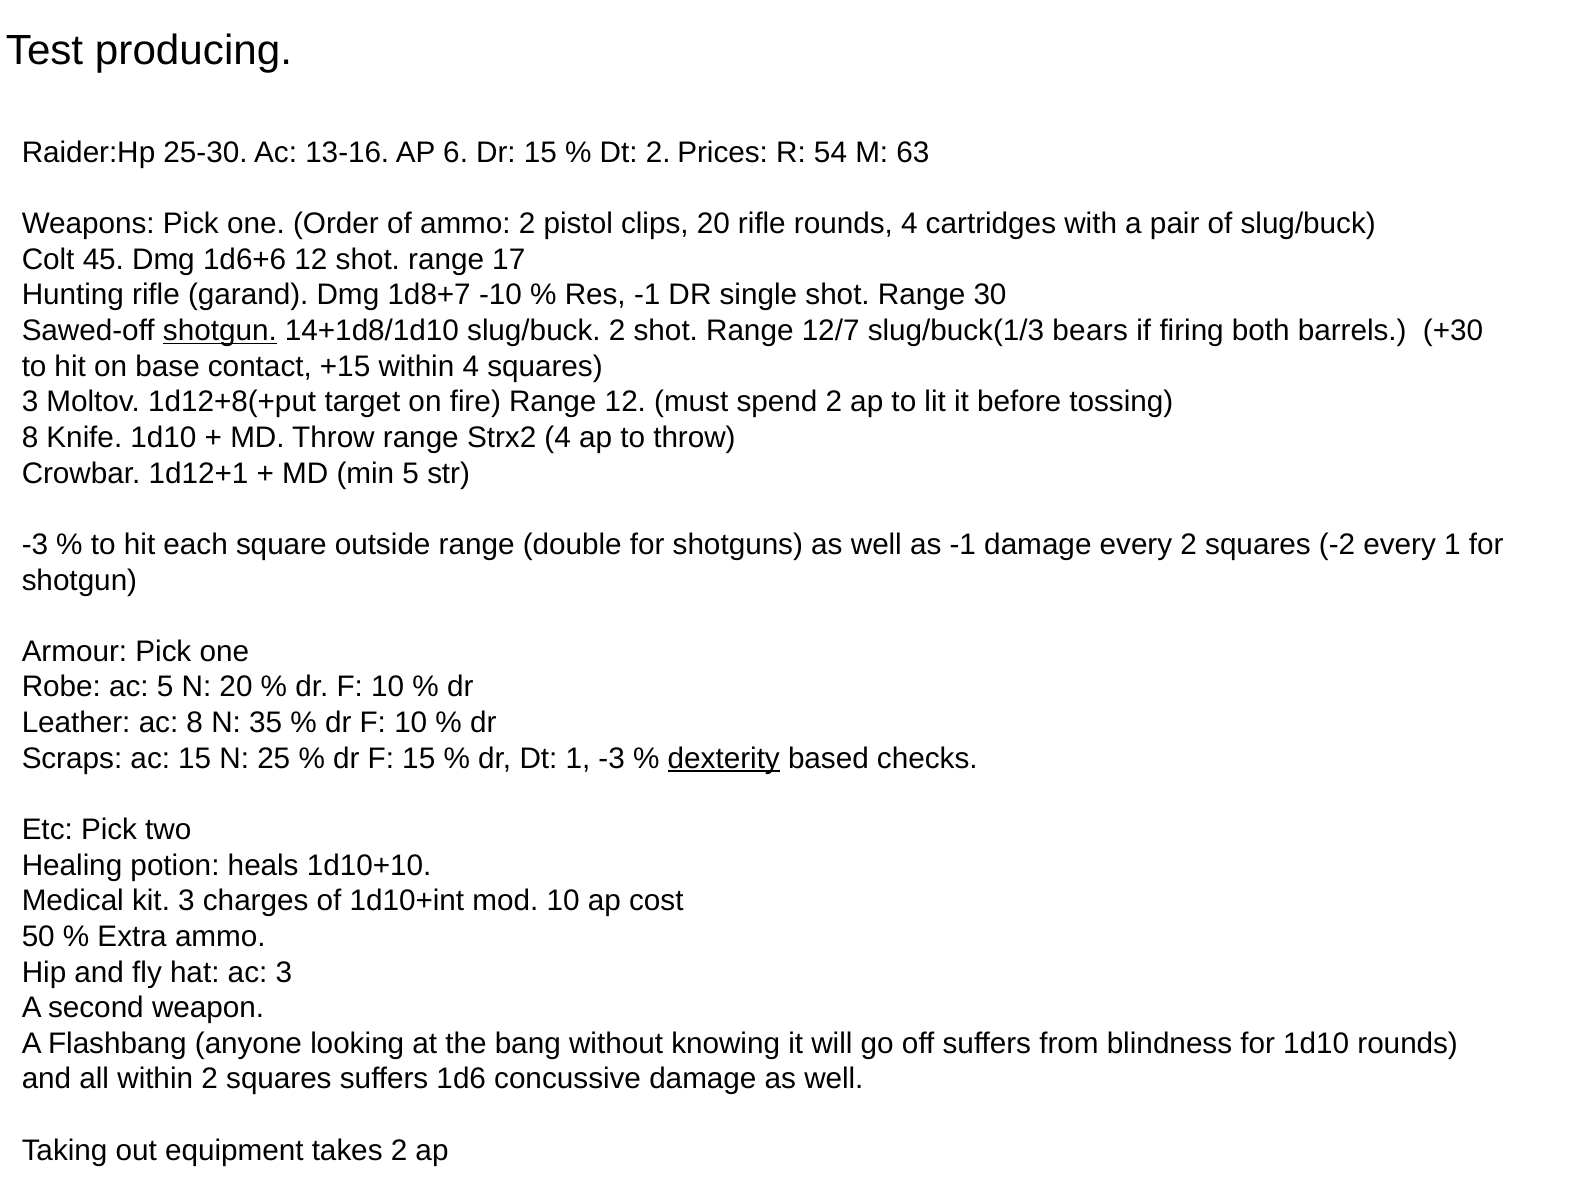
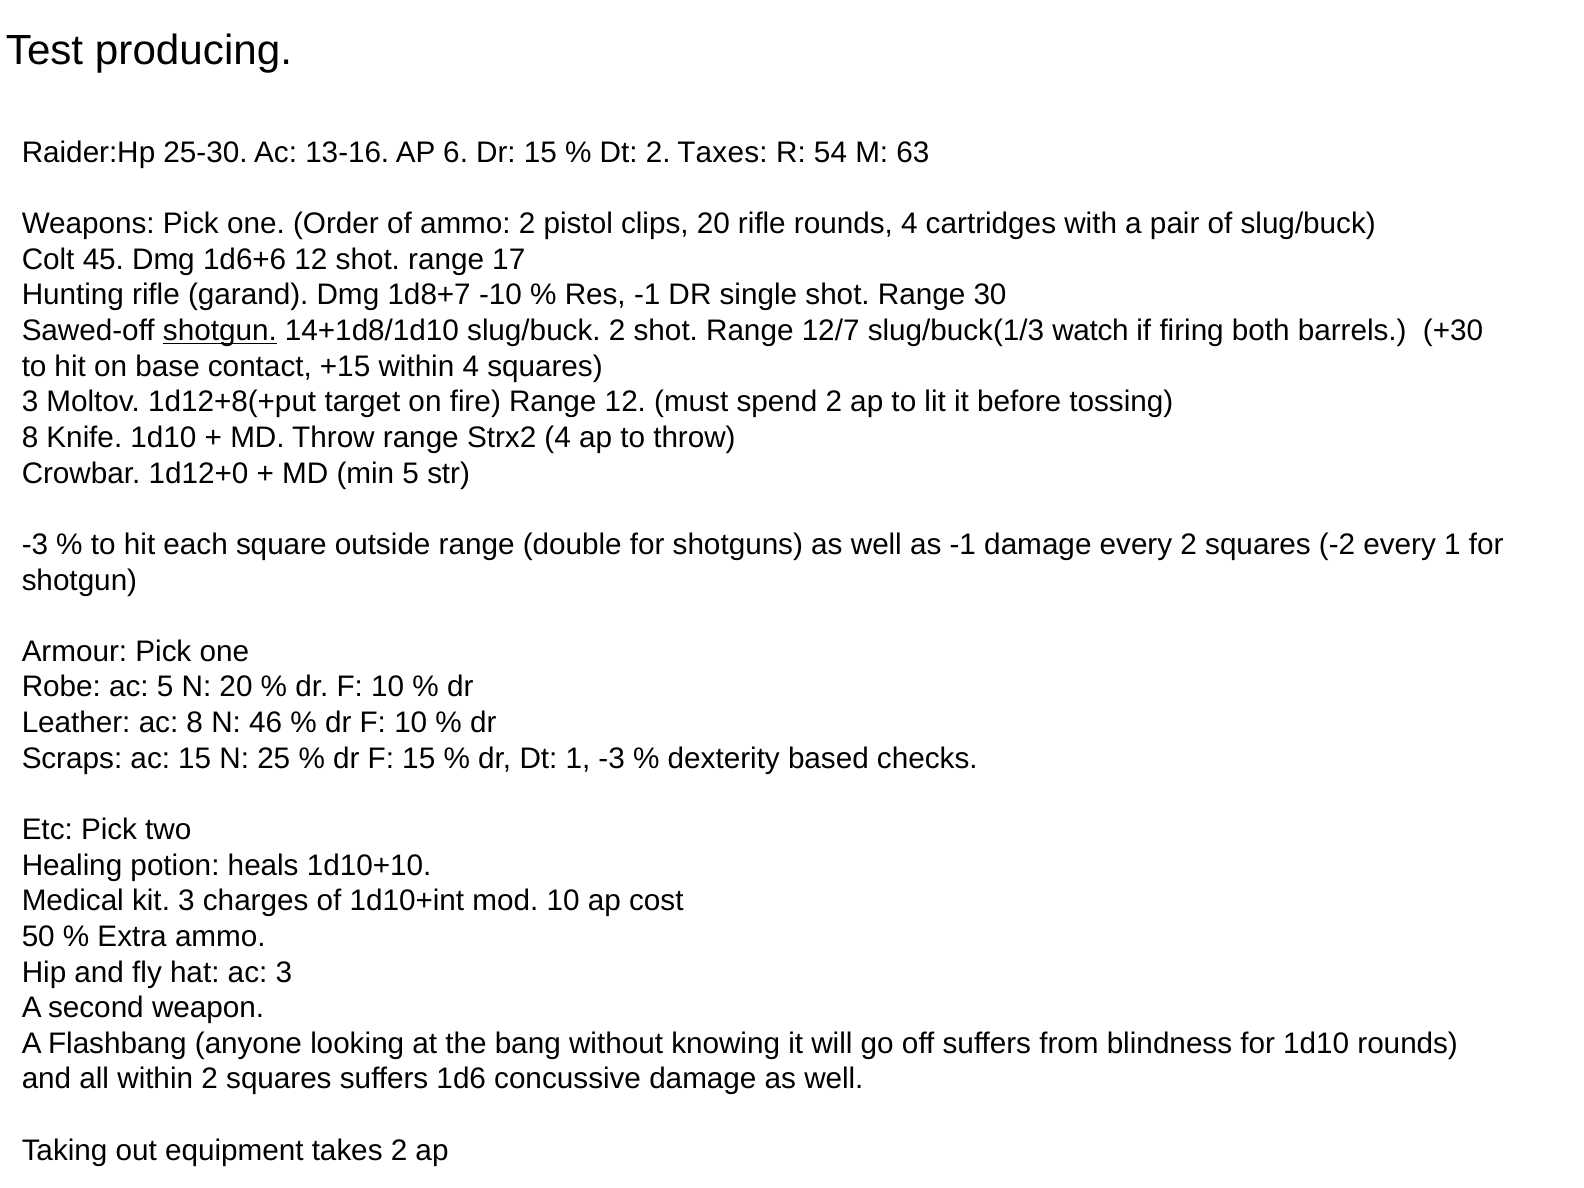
Prices: Prices -> Taxes (722, 153)
bears: bears -> watch (1090, 331)
1d12+1: 1d12+1 -> 1d12+0 (198, 473)
35: 35 -> 46 (266, 723)
dexterity underline: present -> none (724, 758)
